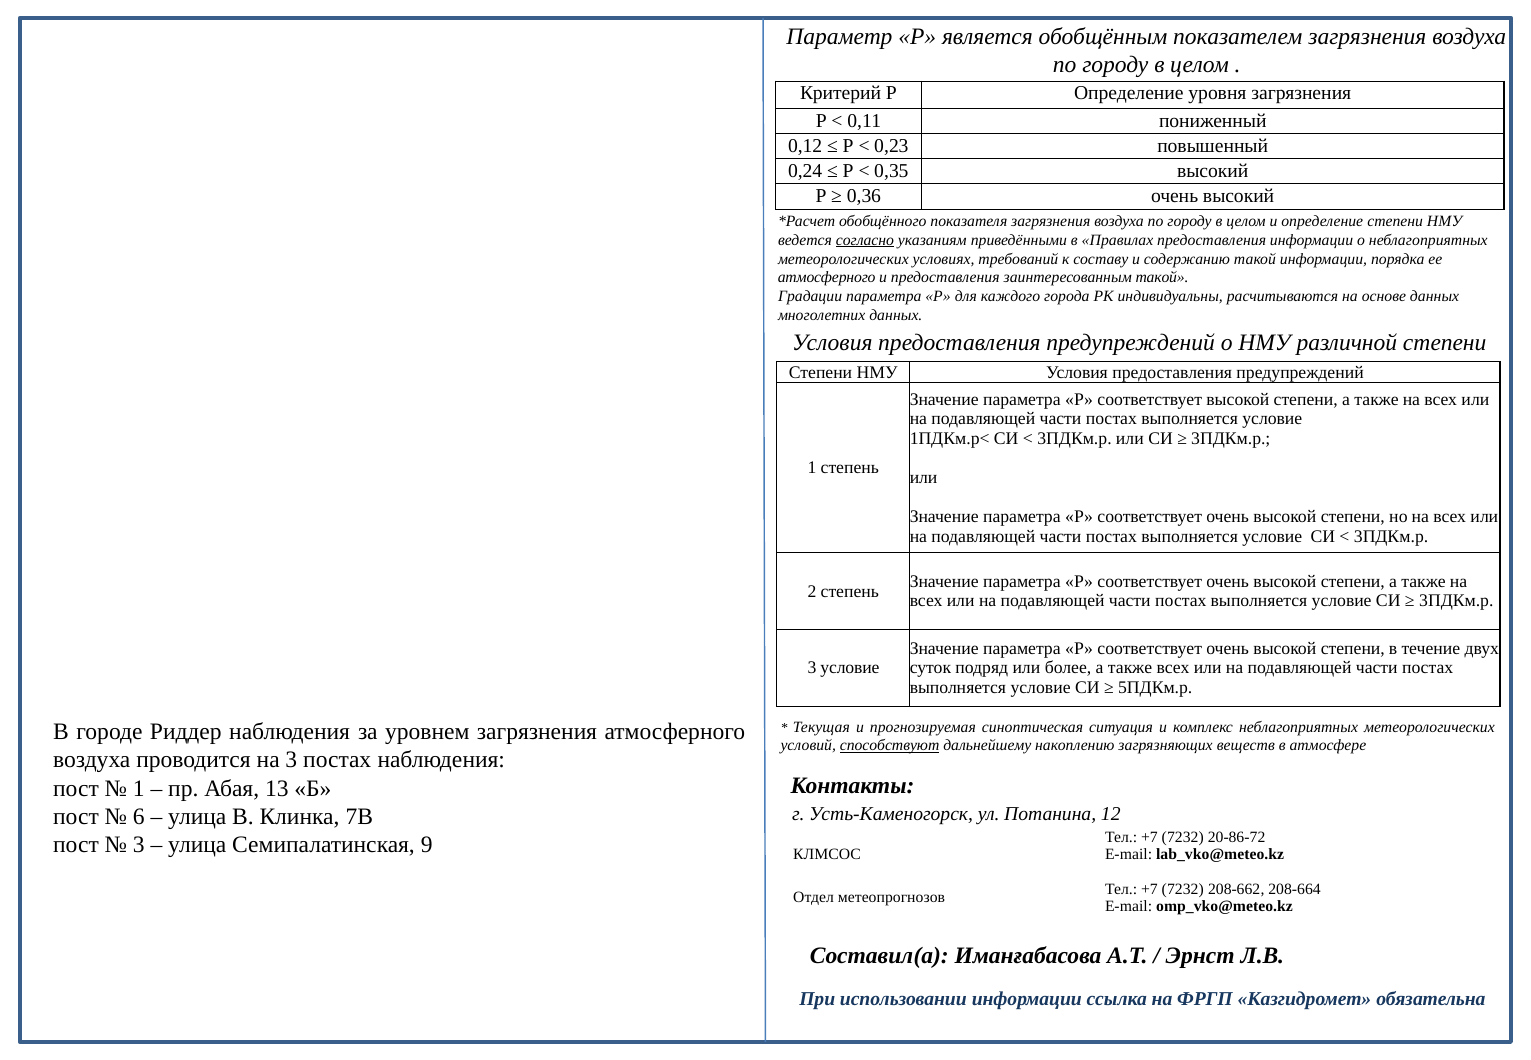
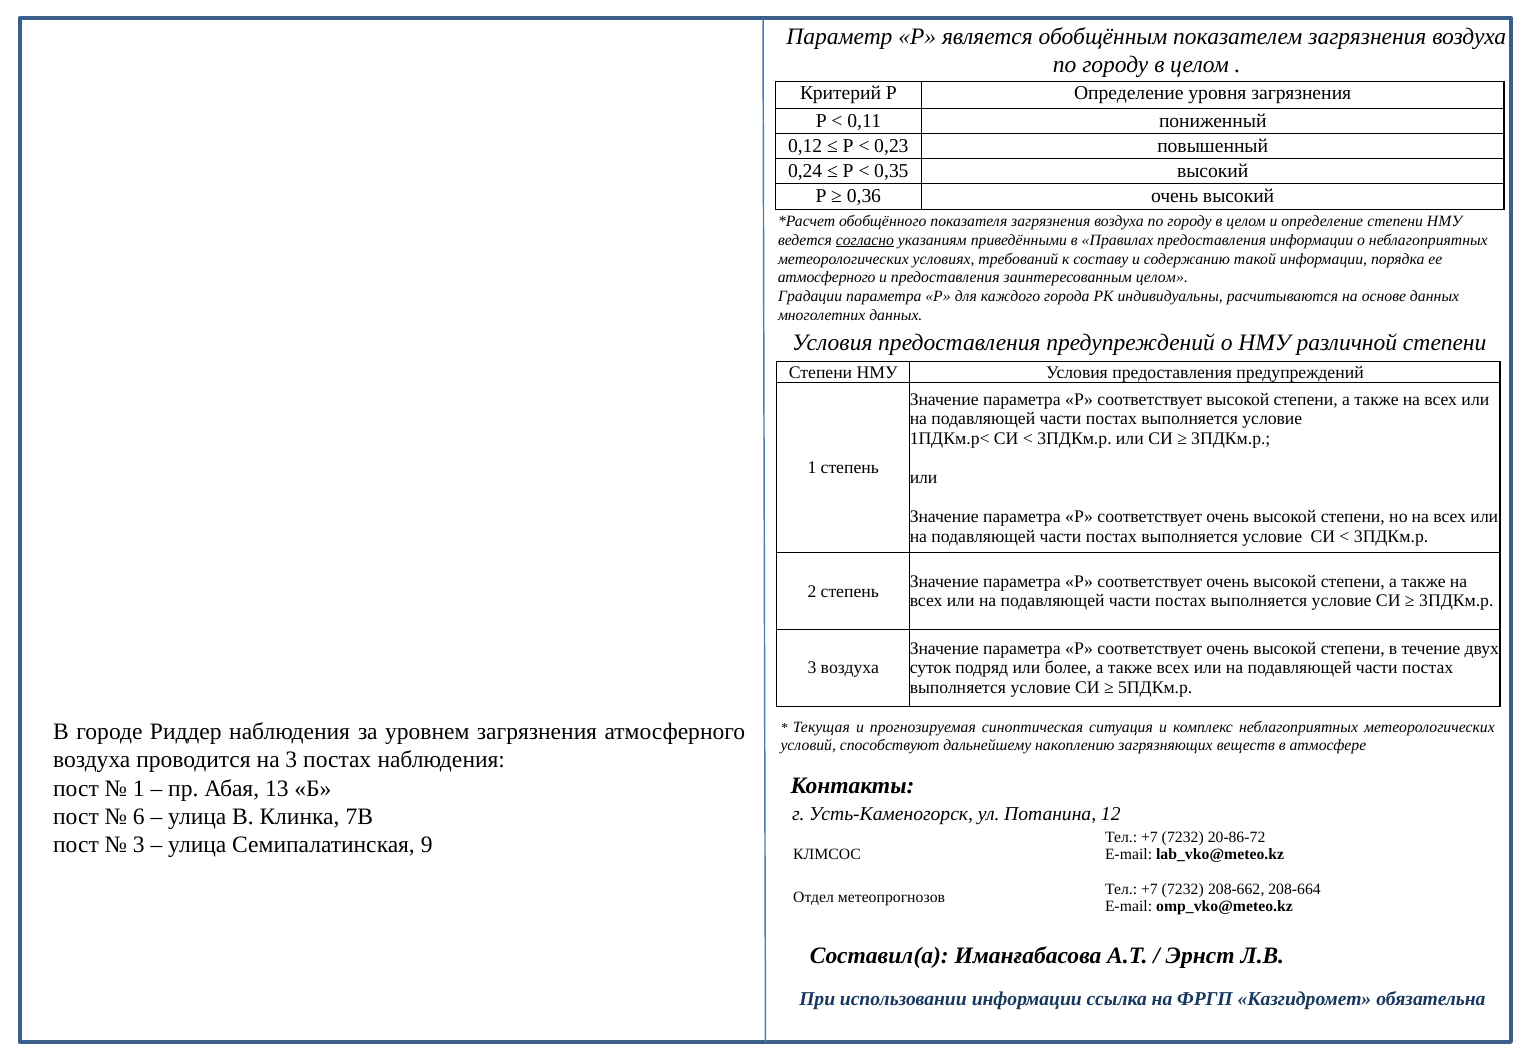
заинтересованным такой: такой -> целом (1162, 278)
3 условие: условие -> воздуха (850, 668)
способствуют underline: present -> none (890, 746)
